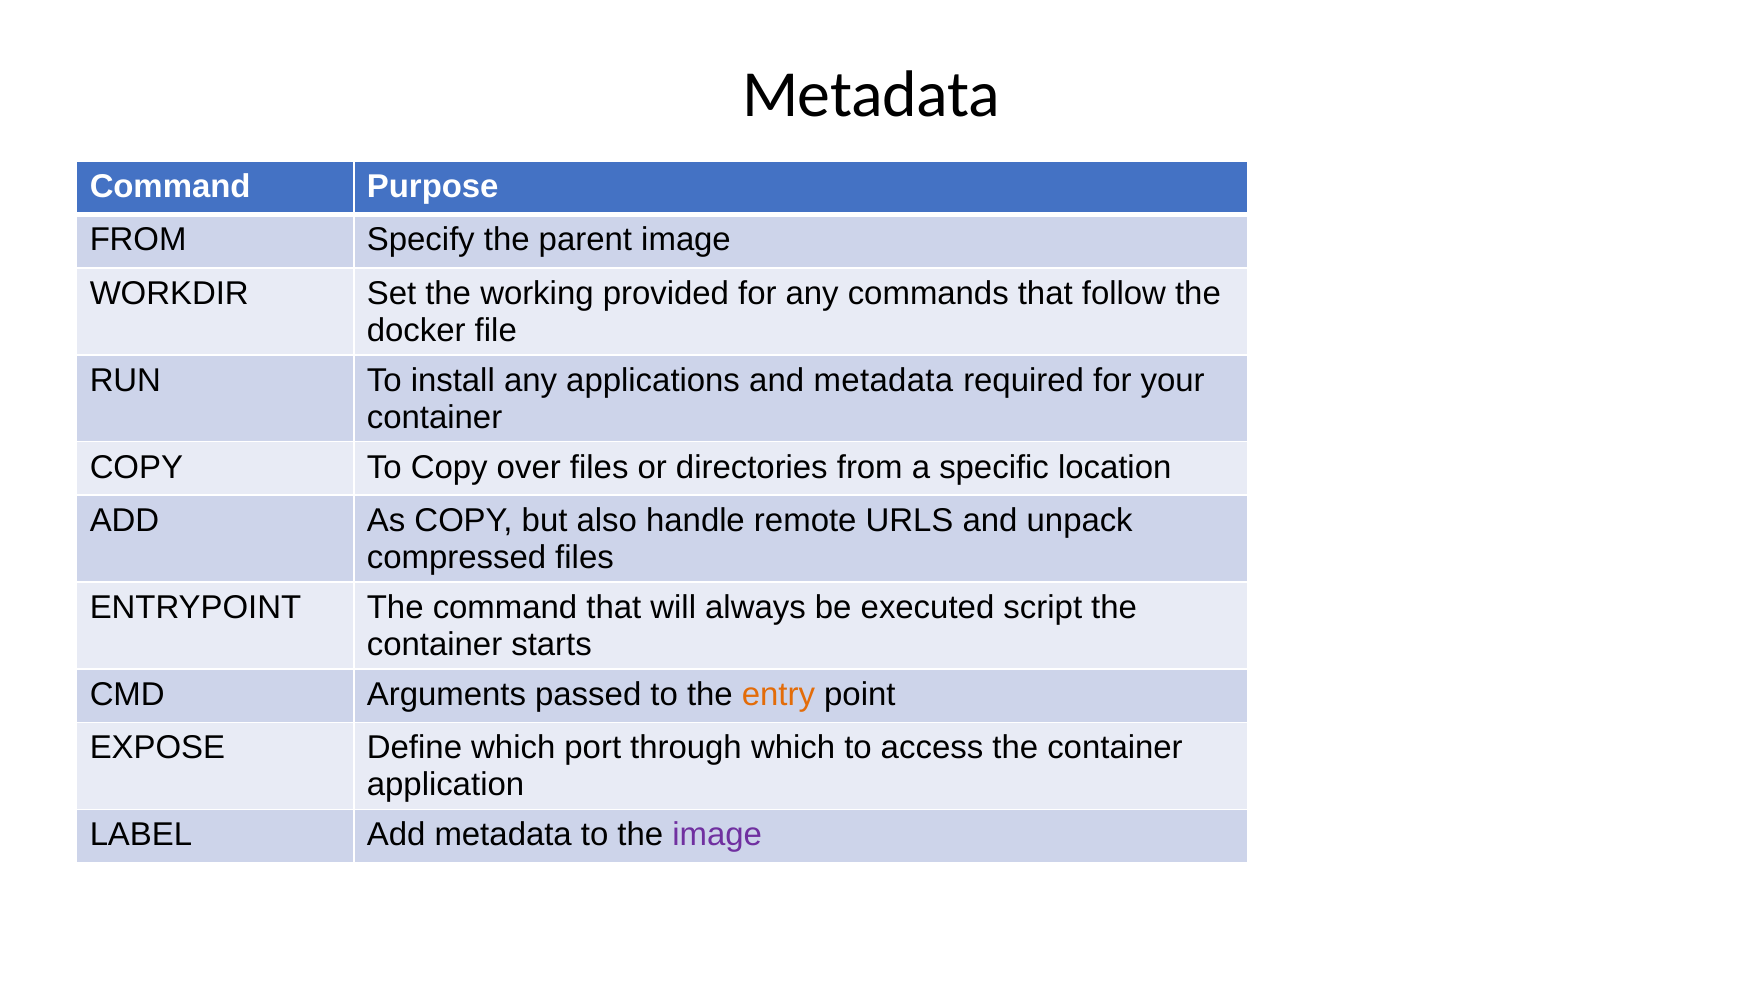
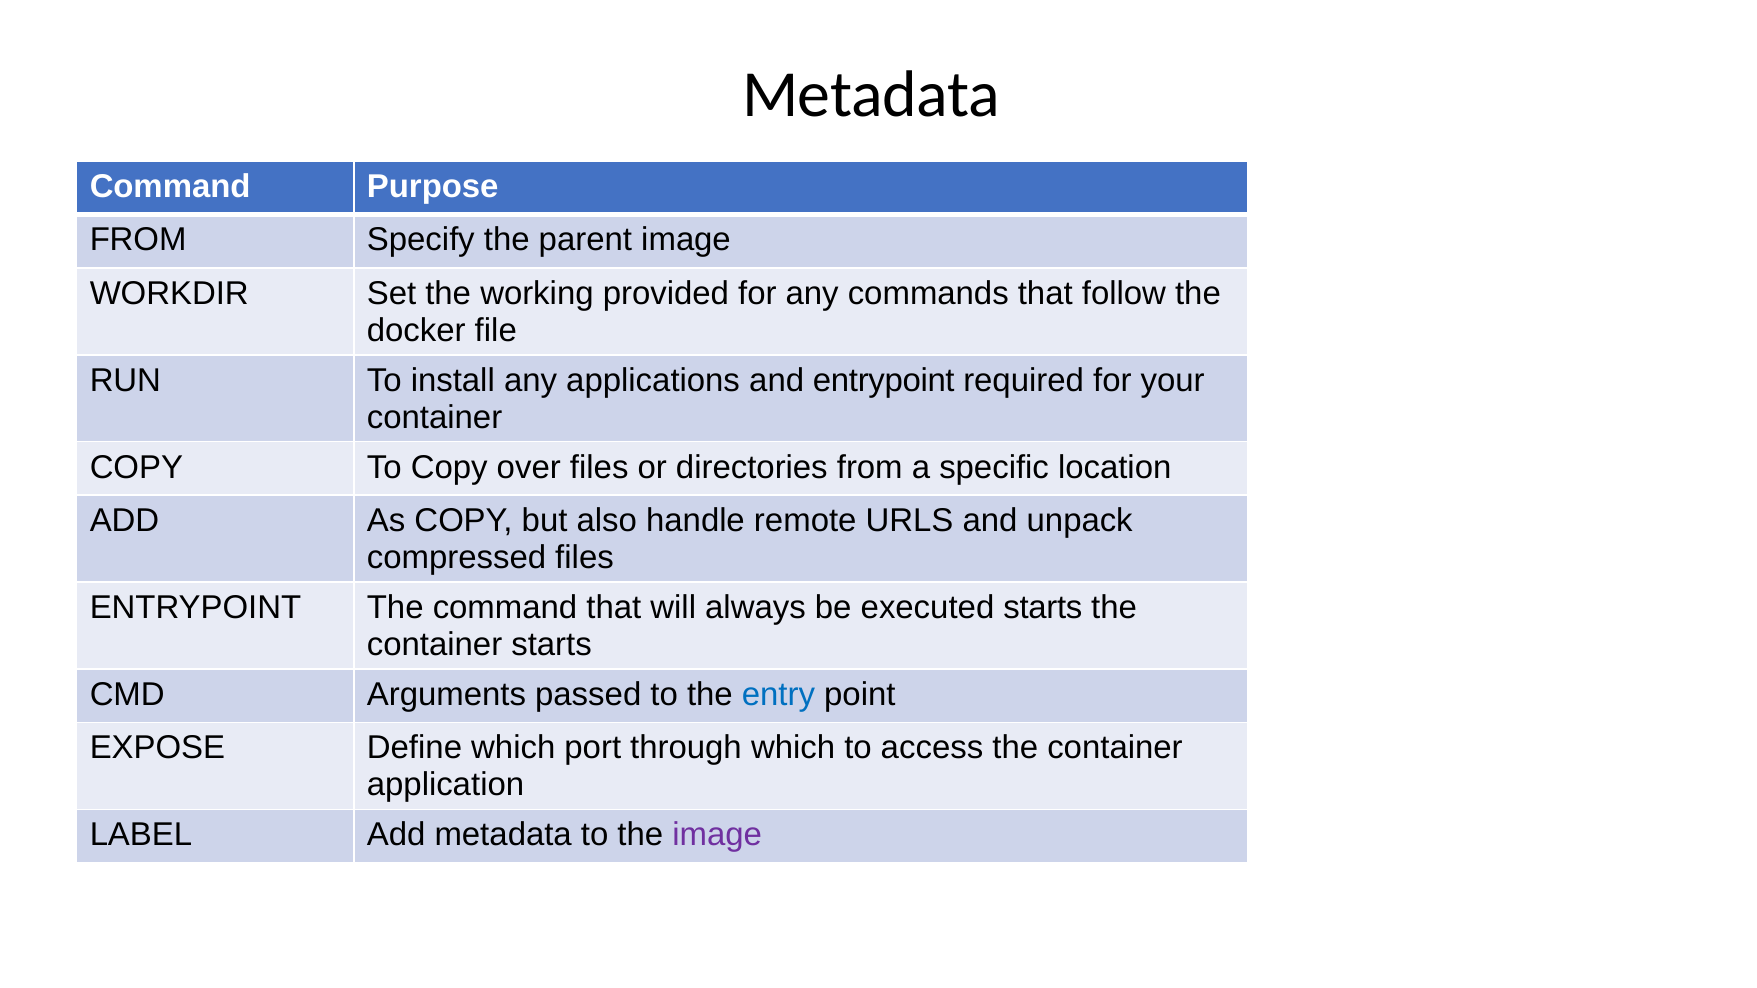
and metadata: metadata -> entrypoint (884, 380)
executed script: script -> starts (1043, 608)
entry colour: orange -> blue (778, 695)
